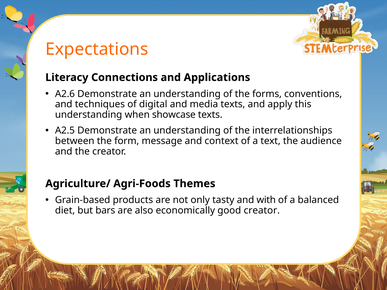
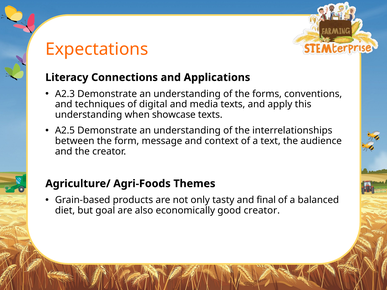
A2.6: A2.6 -> A2.3 (65, 94)
with: with -> final (266, 200)
bars: bars -> goal (105, 211)
